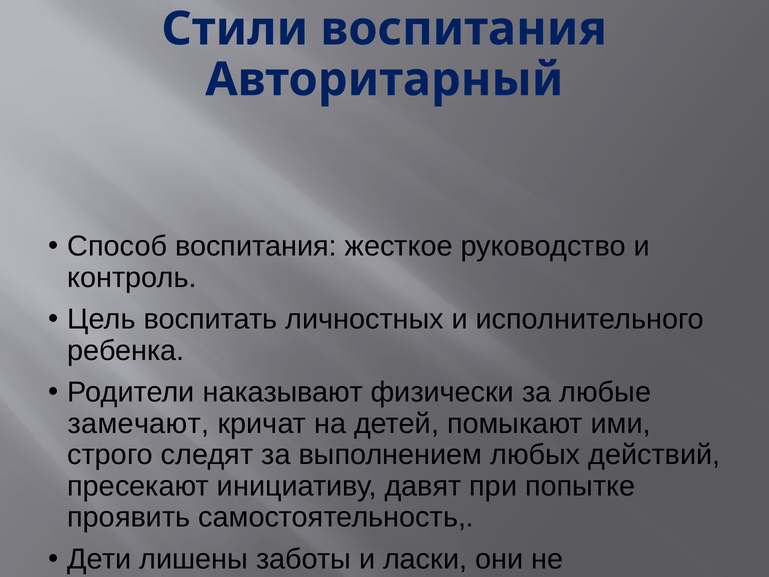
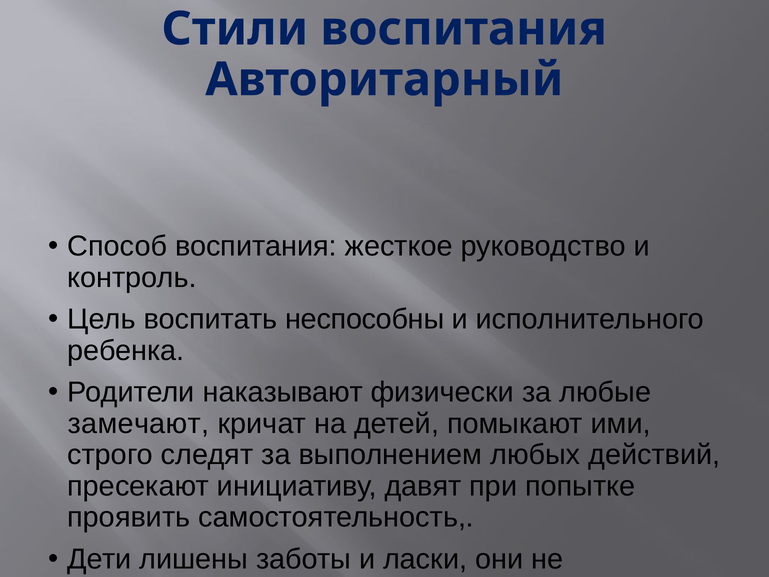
личностных: личностных -> неспособны (365, 319)
